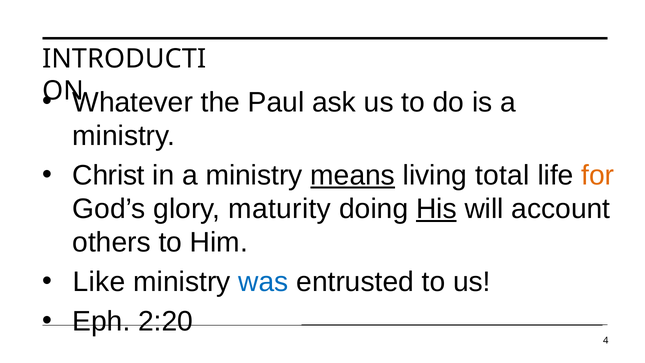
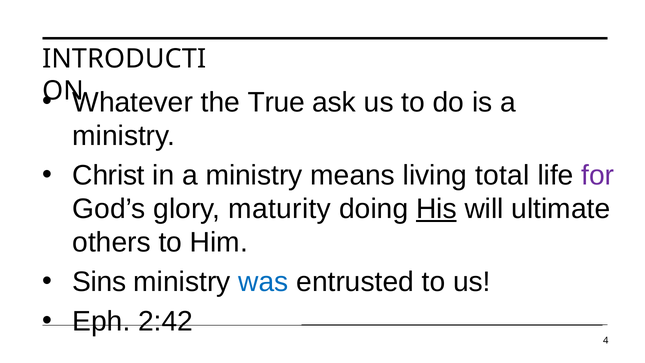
Paul: Paul -> True (276, 102)
means underline: present -> none (353, 175)
for colour: orange -> purple (598, 175)
account: account -> ultimate (561, 209)
Like: Like -> Sins (99, 282)
2:20: 2:20 -> 2:42 (166, 321)
